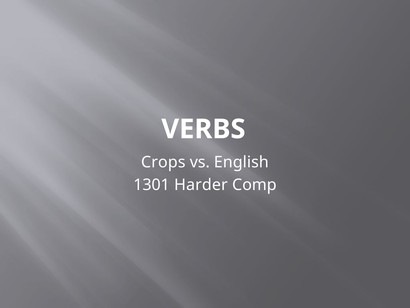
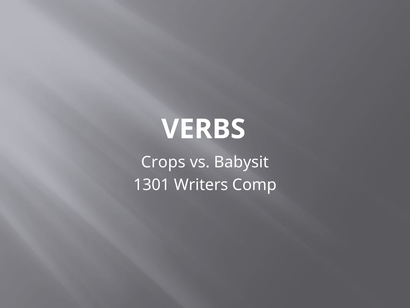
English: English -> Babysit (241, 162)
Harder: Harder -> Writers (201, 184)
